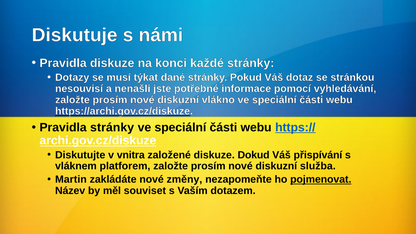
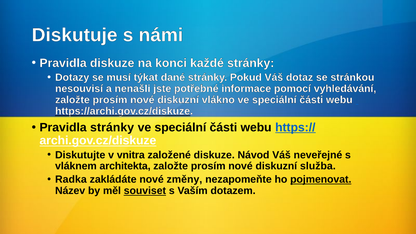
Dokud: Dokud -> Návod (254, 155)
přispívání: přispívání -> neveřejné (318, 155)
platforem: platforem -> architekta (125, 166)
Martin: Martin -> Radka (71, 180)
souviset underline: none -> present (145, 191)
